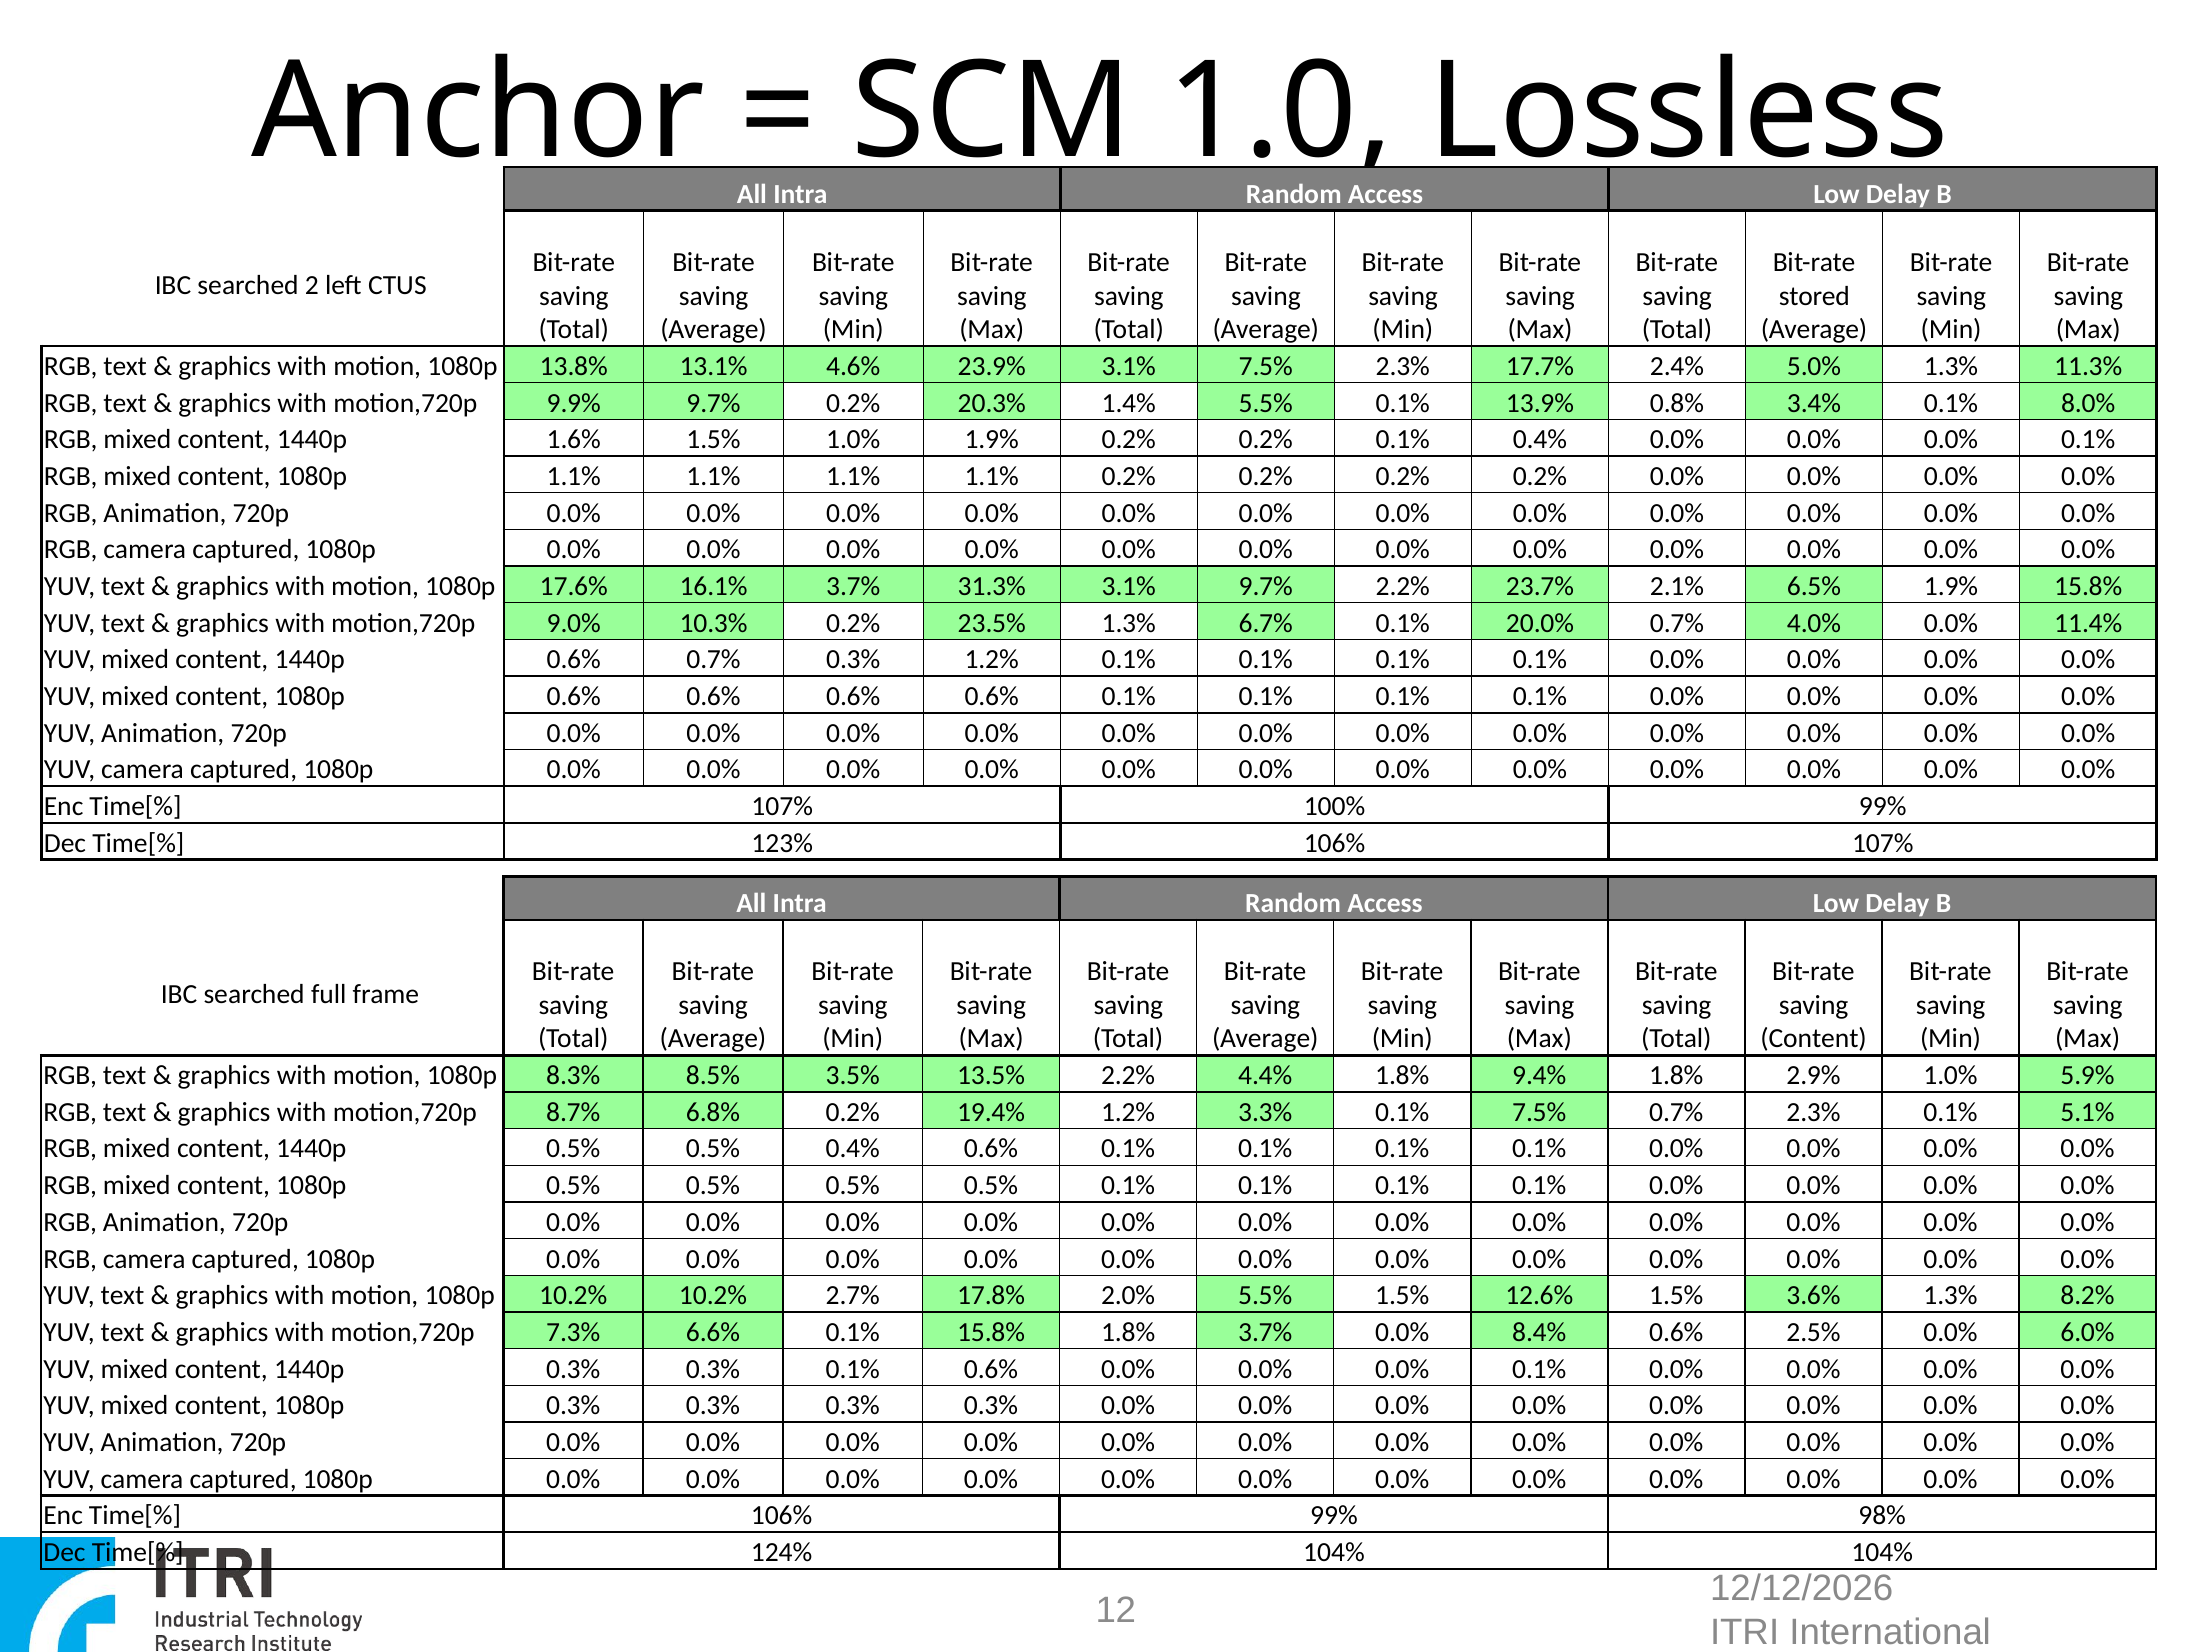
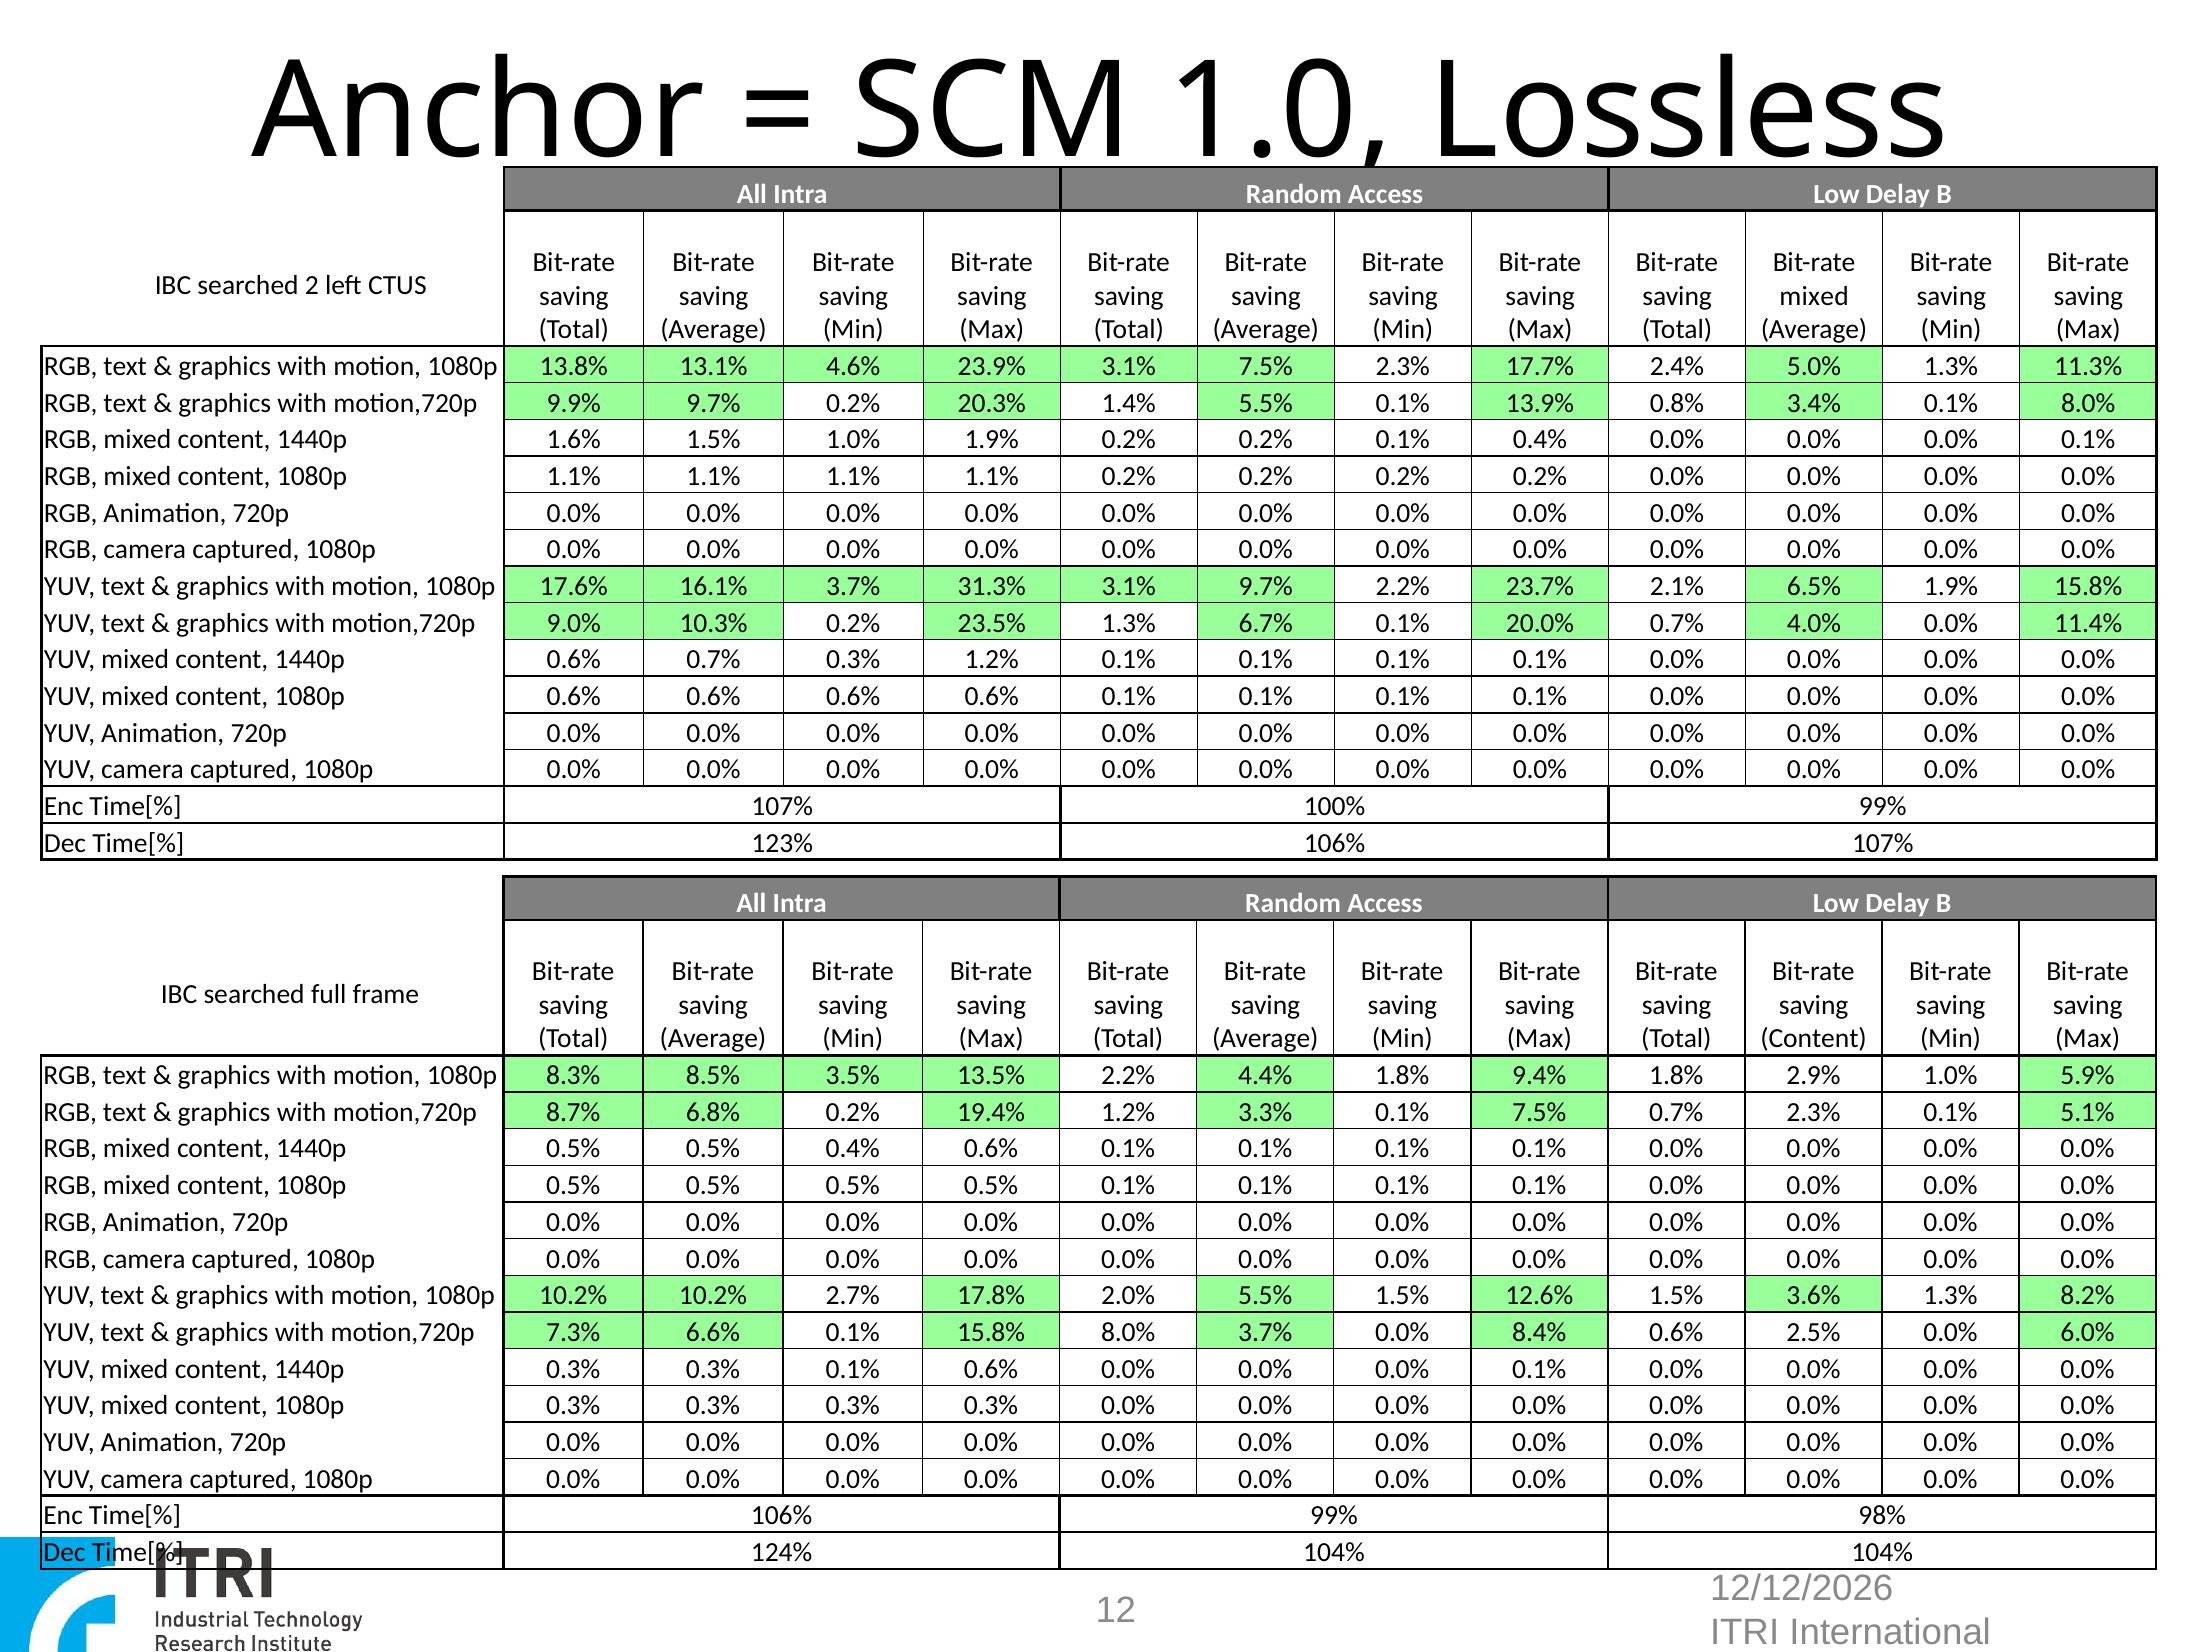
stored: stored -> mixed (1814, 296)
15.8% 1.8%: 1.8% -> 8.0% (1128, 1332)
